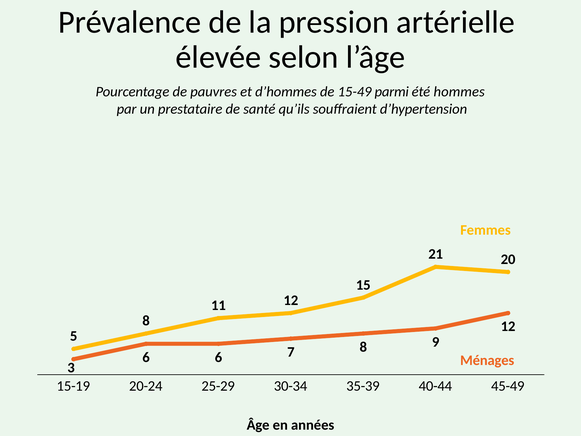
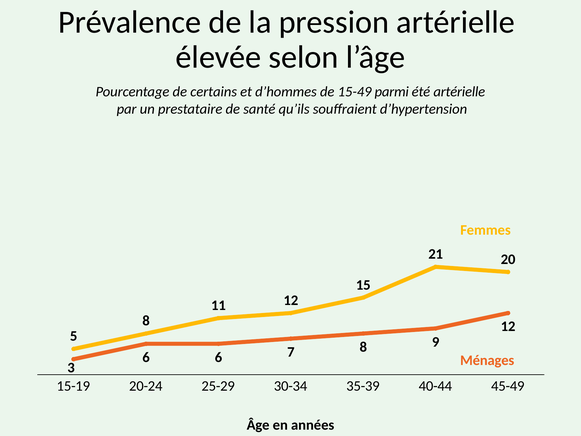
pauvres: pauvres -> certains (214, 92)
été hommes: hommes -> artérielle (459, 92)
